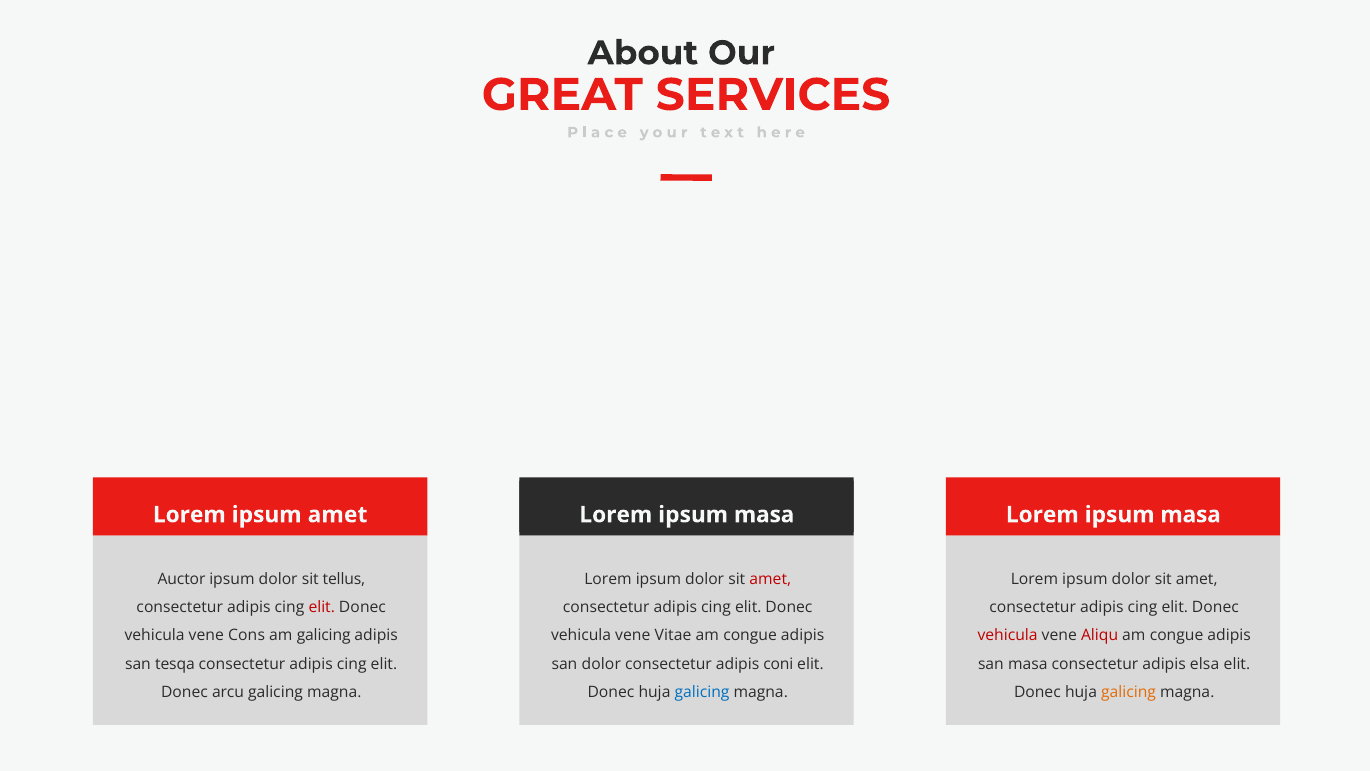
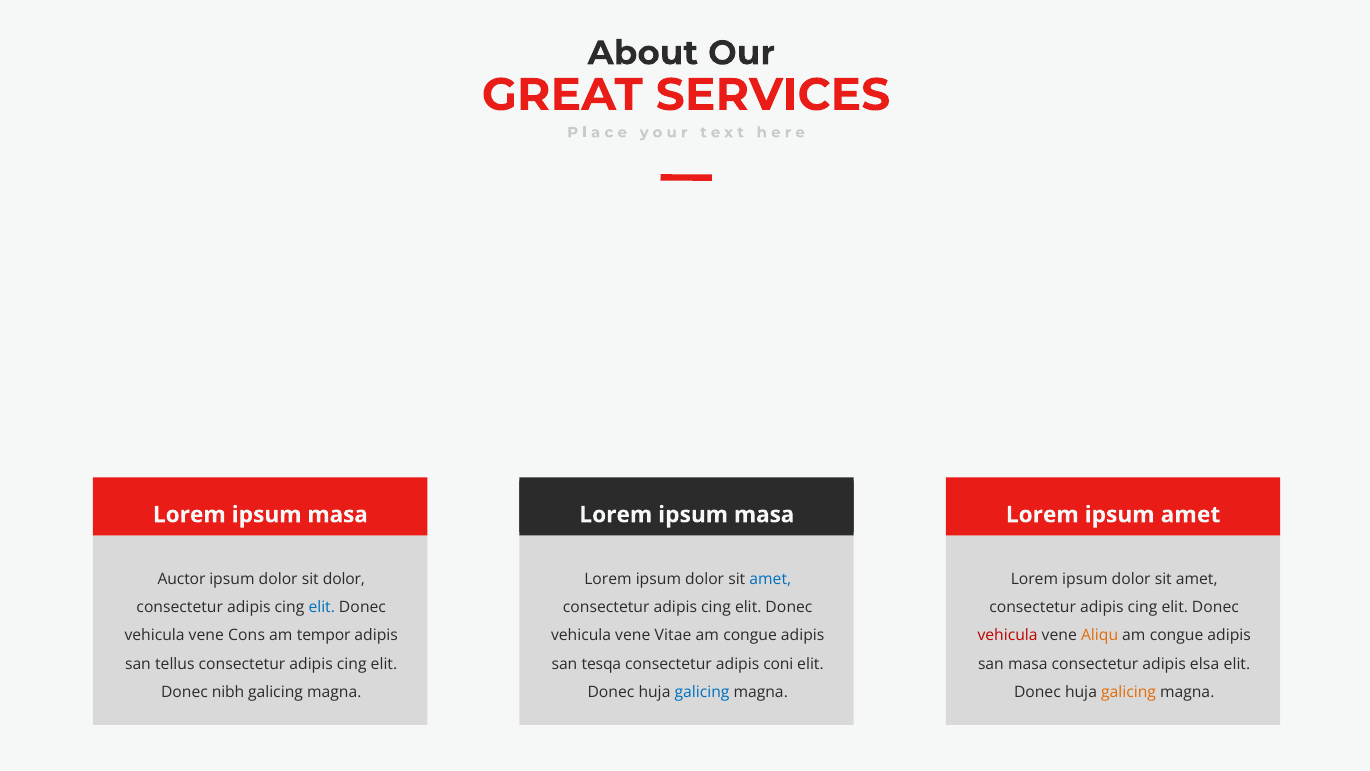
amet: amet -> masa (338, 514)
masa: masa -> amet (1190, 514)
sit tellus: tellus -> dolor (344, 579)
amet colour: red -> blue (770, 579)
elit colour: red -> blue (322, 607)
am galicing: galicing -> tempor (324, 635)
Aliqu colour: red -> orange (1100, 635)
tesqa: tesqa -> tellus (175, 664)
san dolor: dolor -> tesqa (601, 664)
arcu: arcu -> nibh (228, 692)
